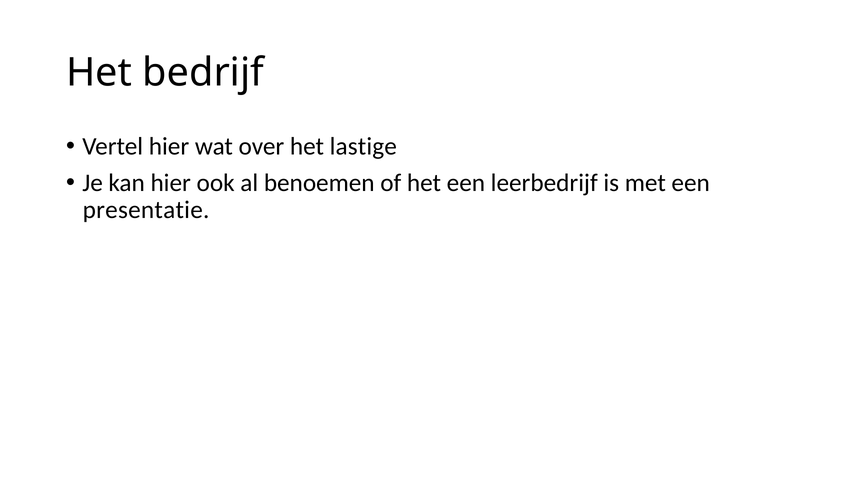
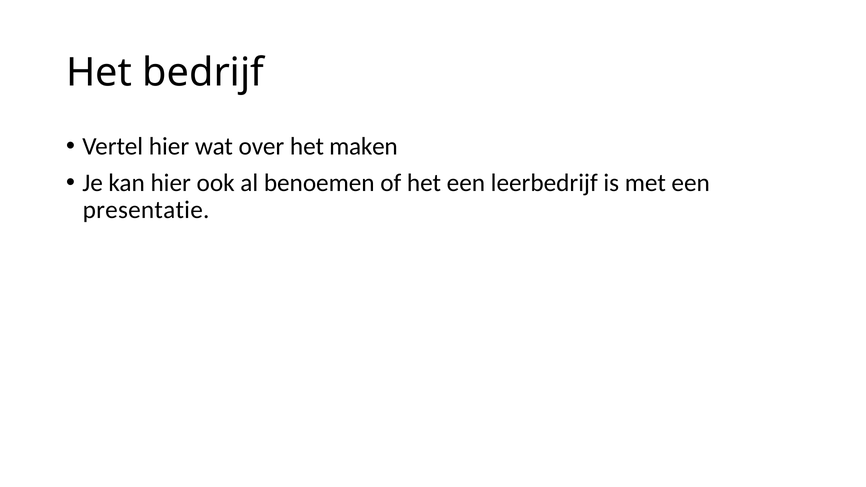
lastige: lastige -> maken (363, 146)
